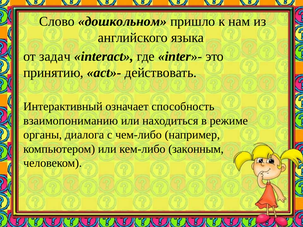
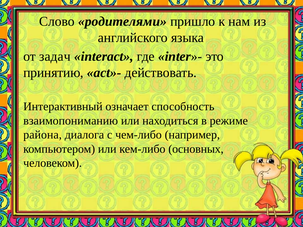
дошкольном: дошкольном -> родителями (122, 22)
органы: органы -> района (43, 135)
законным: законным -> основных (196, 149)
